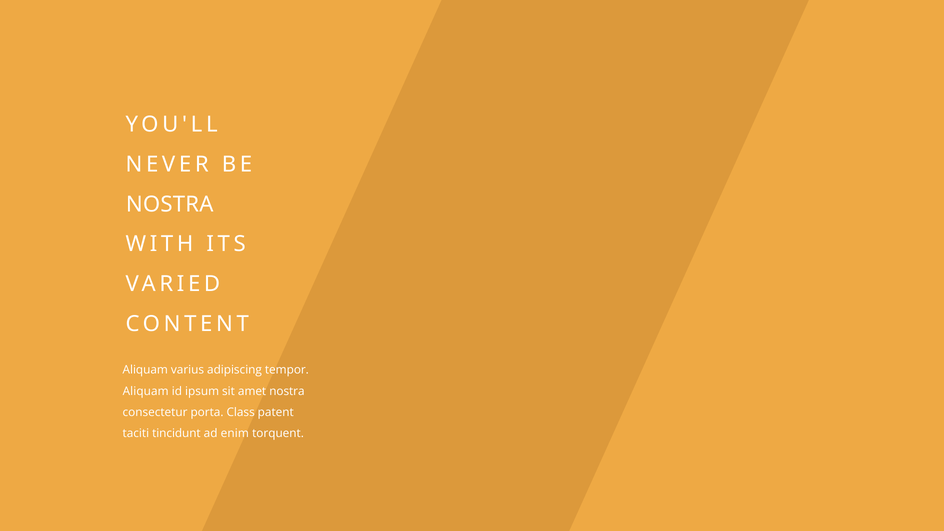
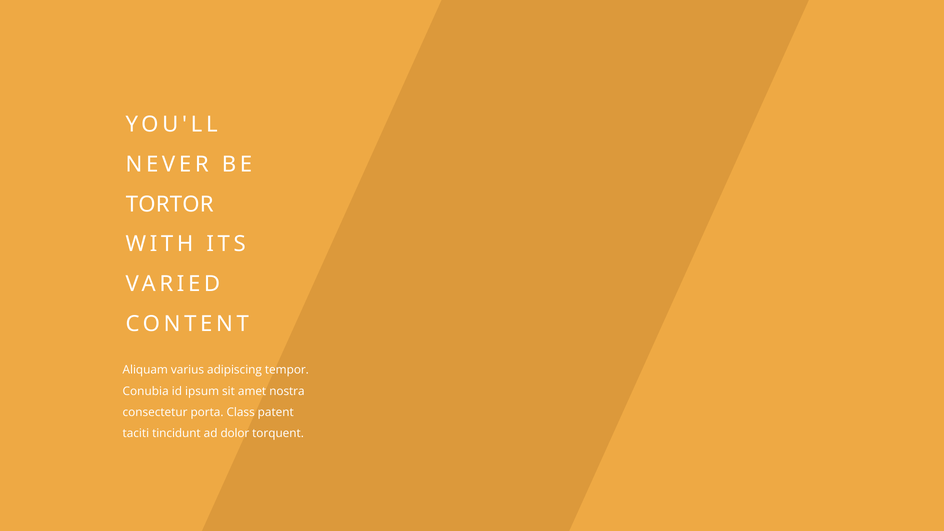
NOSTRA: NOSTRA -> TORTOR (170, 204)
Aliquam: Aliquam -> Conubia (146, 391)
enim: enim -> dolor (235, 434)
